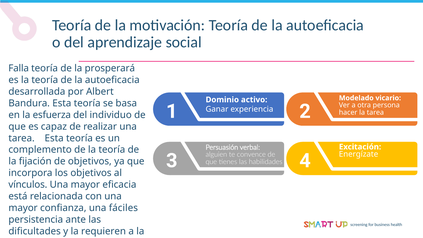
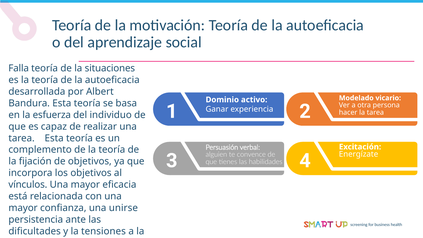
prosperará: prosperará -> situaciones (110, 68)
fáciles: fáciles -> unirse (123, 208)
requieren: requieren -> tensiones (103, 231)
